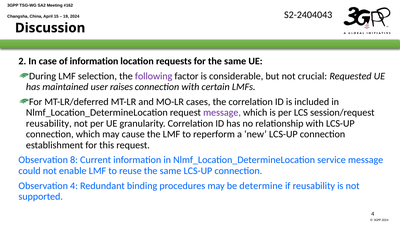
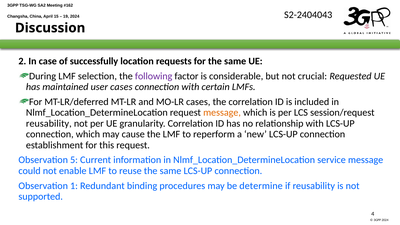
of information: information -> successfully (94, 61)
user raises: raises -> cases (121, 87)
message colour: purple -> orange (222, 113)
8: 8 -> 5 (74, 160)
Observation 4: 4 -> 1 (74, 186)
